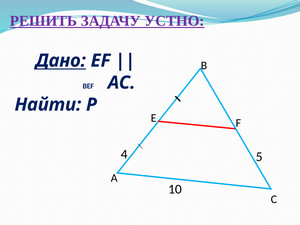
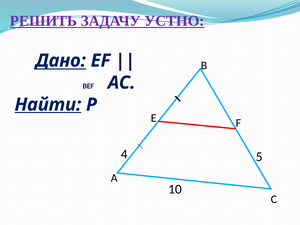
Найти underline: none -> present (48, 105)
